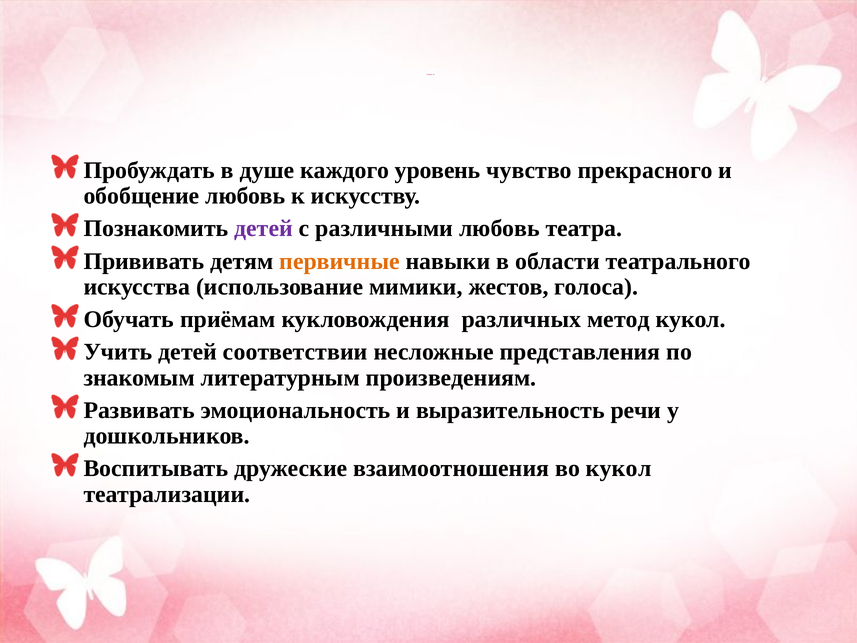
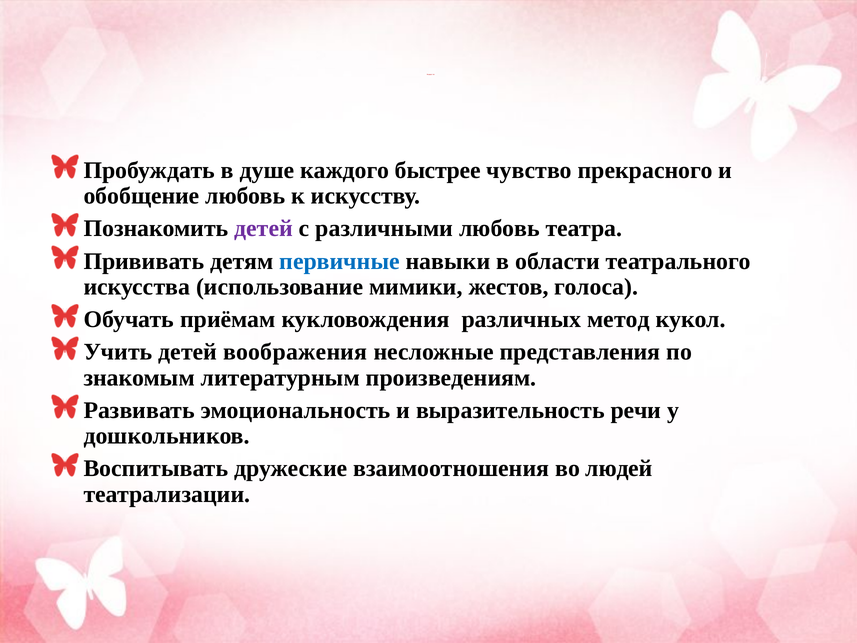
уровень: уровень -> быстрее (438, 170)
первичные colour: orange -> blue (340, 261)
соответствии: соответствии -> воображения (295, 352)
во кукол: кукол -> людей (619, 468)
